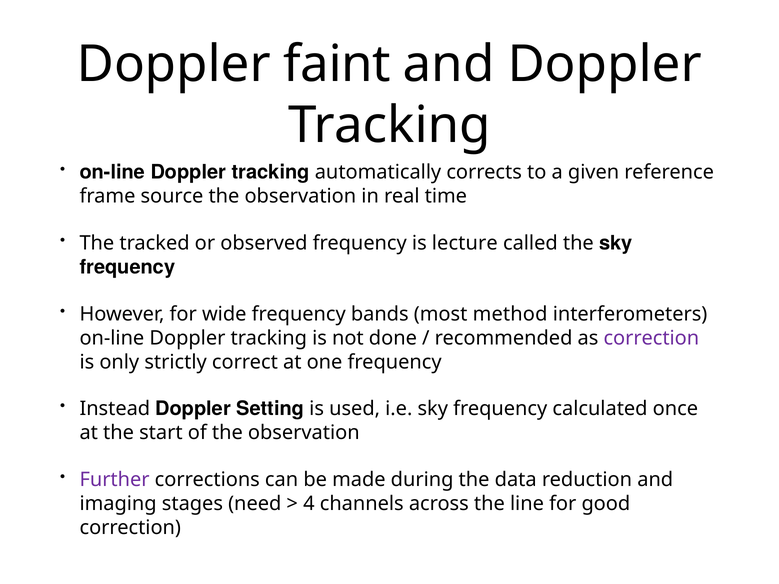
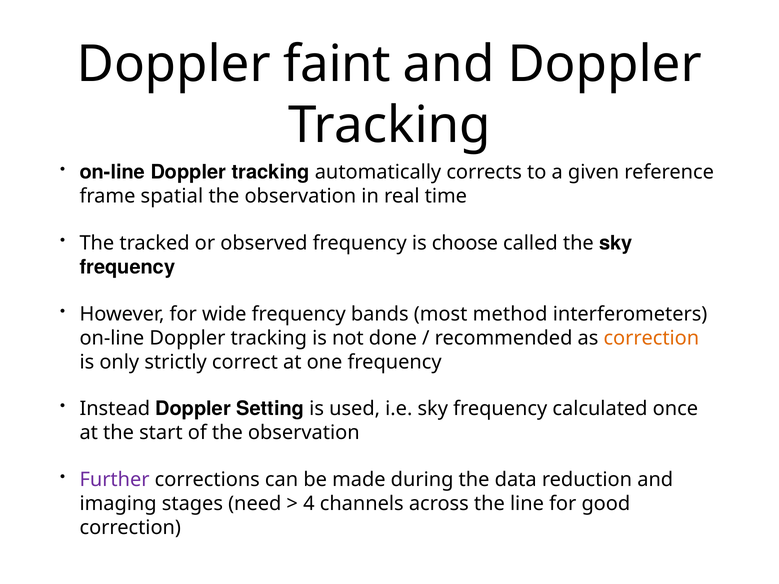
source: source -> spatial (172, 196)
lecture: lecture -> choose (465, 243)
correction colour: purple -> orange (651, 338)
